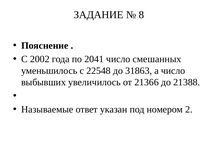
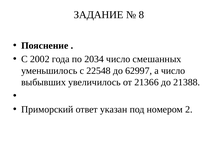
2041: 2041 -> 2034 (94, 59)
31863: 31863 -> 62997 (139, 71)
Называемые: Называемые -> Приморский (47, 110)
